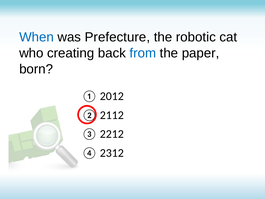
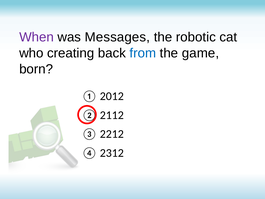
When colour: blue -> purple (36, 37)
Prefecture: Prefecture -> Messages (117, 37)
paper: paper -> game (201, 53)
